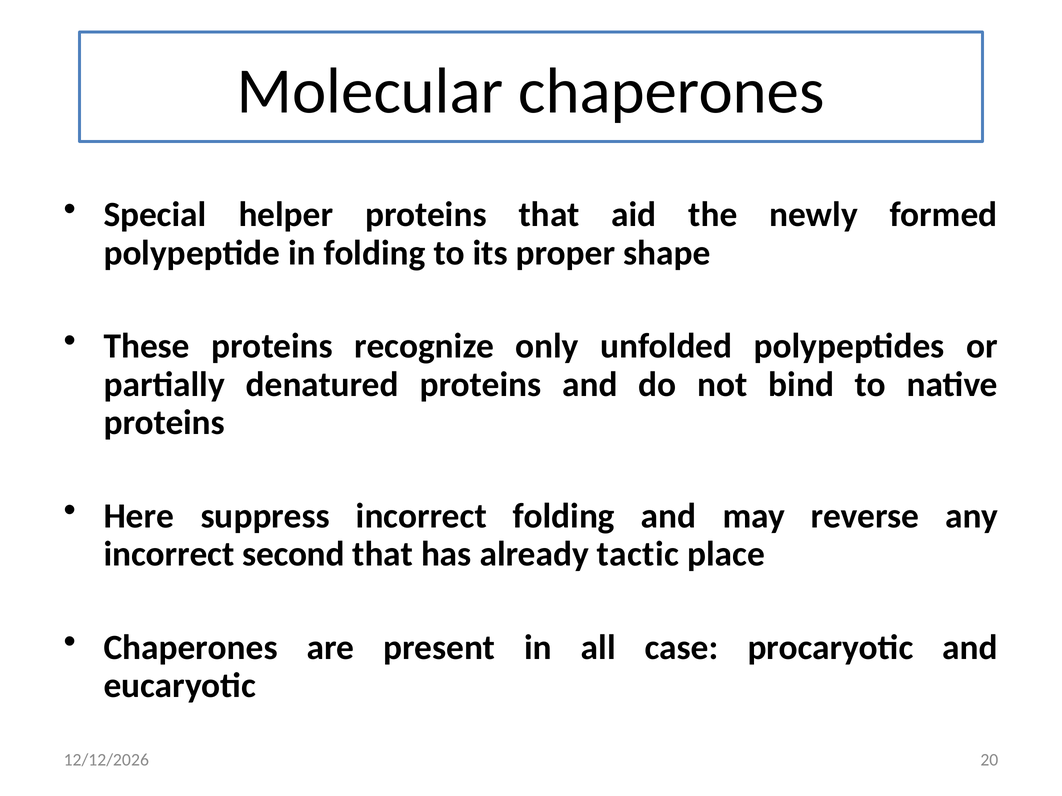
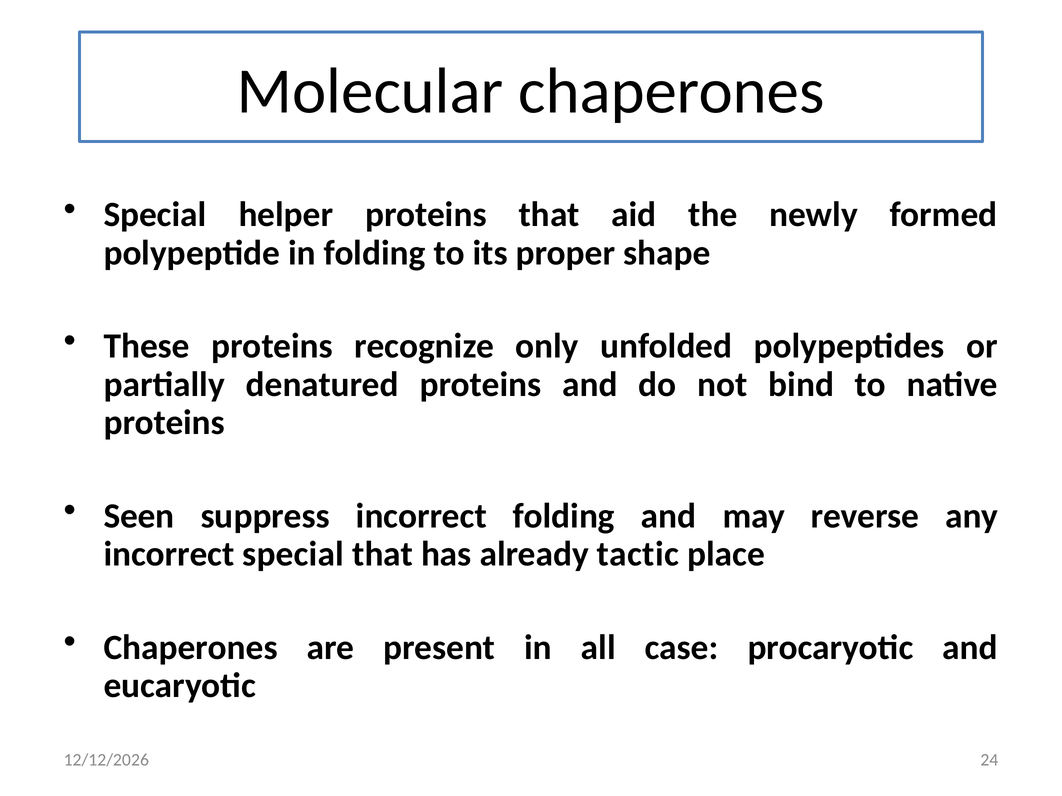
Here: Here -> Seen (139, 516)
incorrect second: second -> special (293, 555)
20: 20 -> 24 (989, 760)
